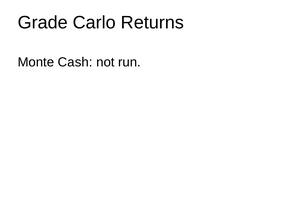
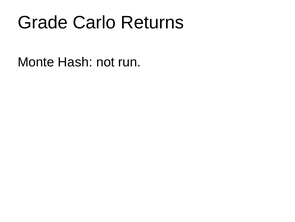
Cash: Cash -> Hash (75, 62)
